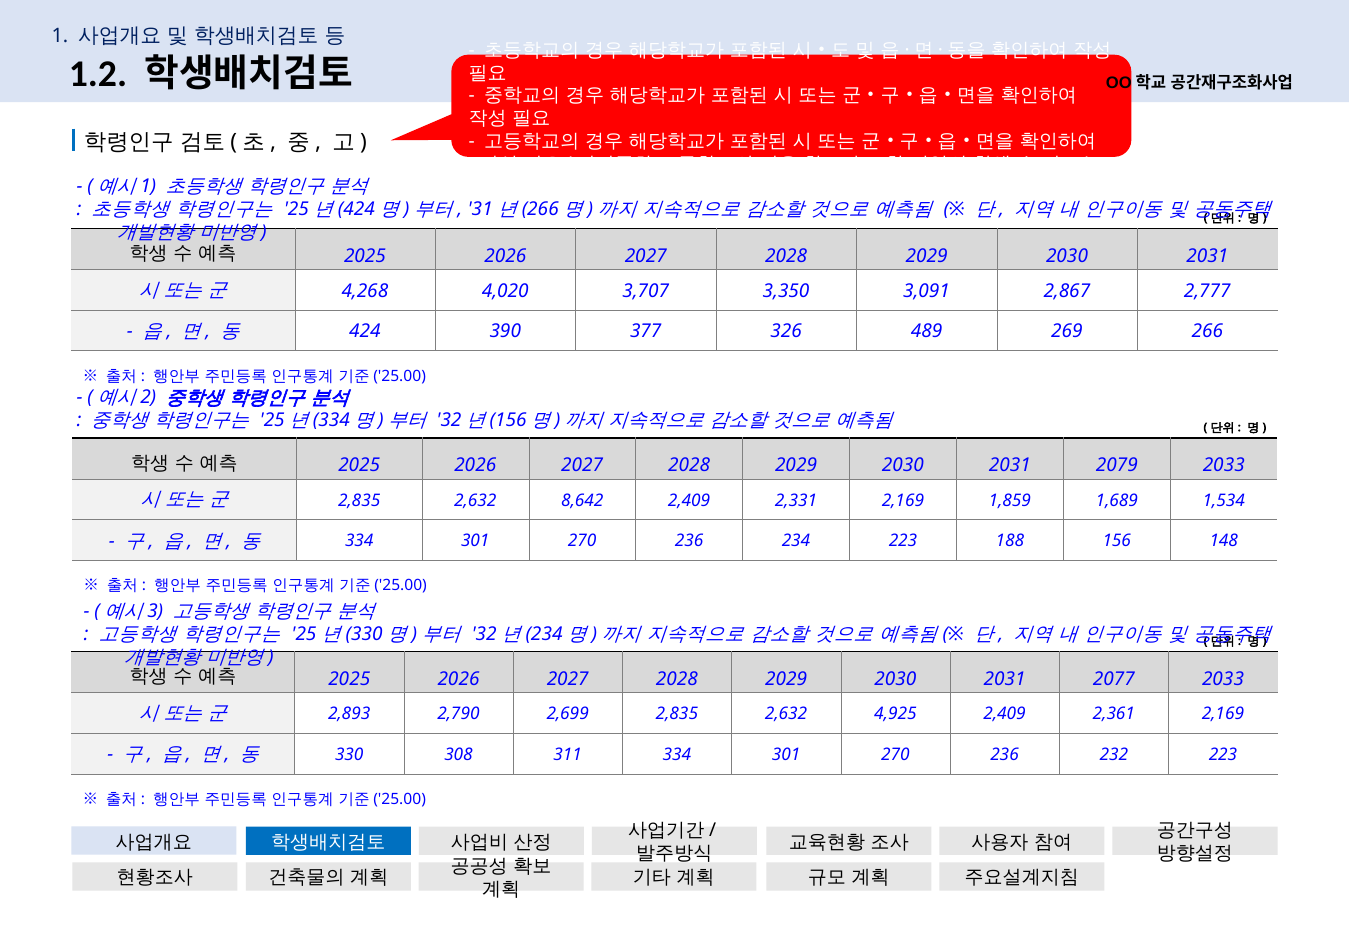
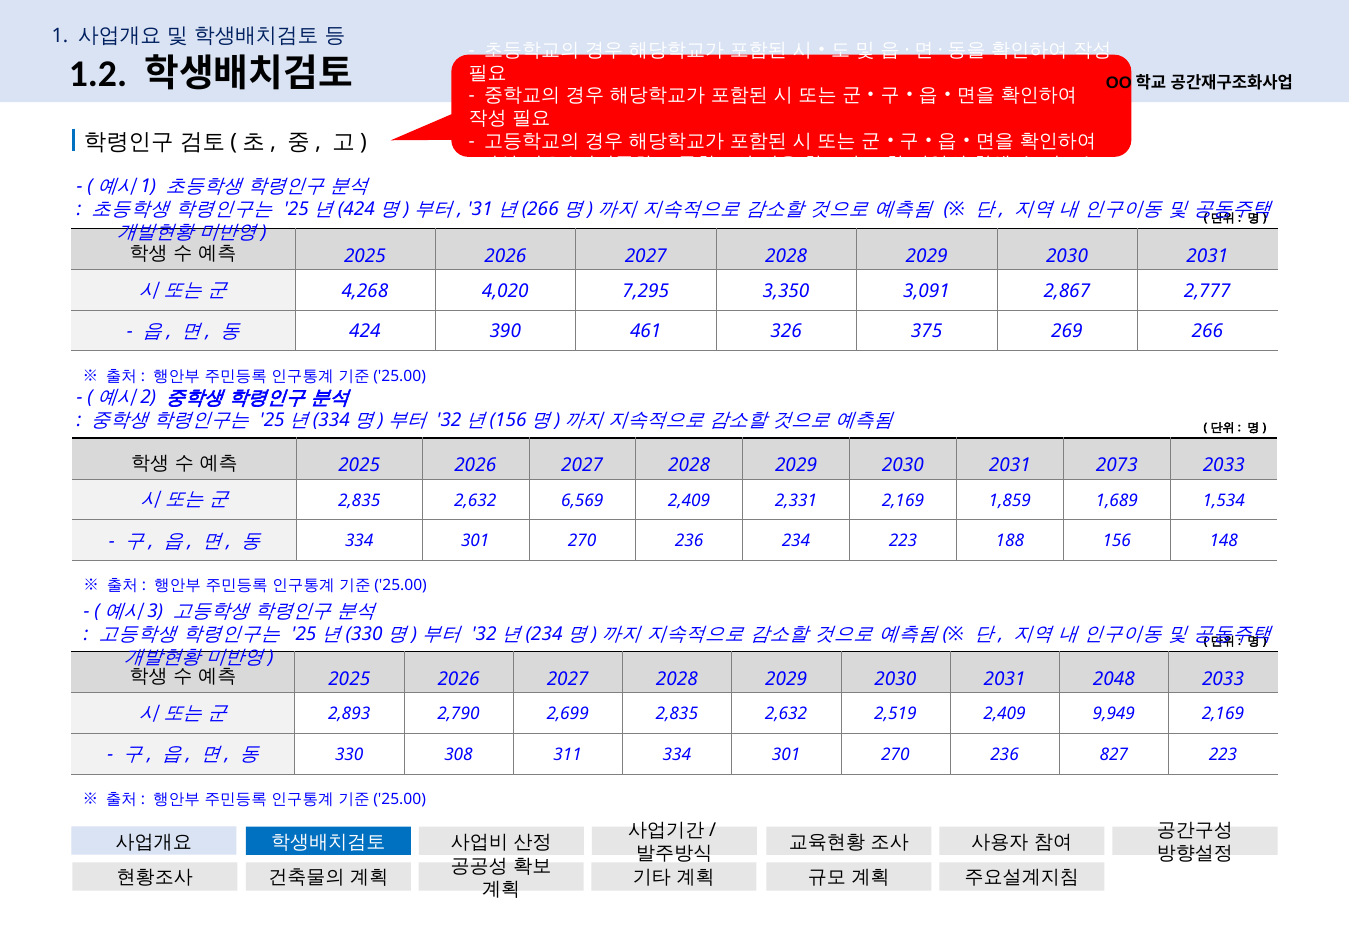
3,707: 3,707 -> 7,295 (646, 291)
377: 377 -> 461 (646, 331)
489: 489 -> 375 (927, 331)
2079: 2079 -> 2073 (1117, 465)
8,642: 8,642 -> 6,569 (582, 500)
2077: 2077 -> 2048 (1114, 679)
4,925: 4,925 -> 2,519 (895, 714)
2,361: 2,361 -> 9,949 (1114, 714)
232: 232 -> 827 (1114, 755)
